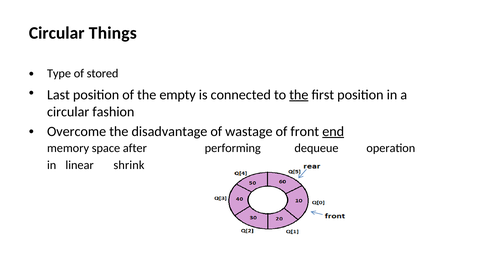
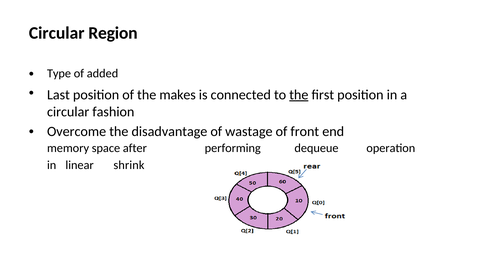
Things: Things -> Region (113, 33)
stored: stored -> added (102, 74)
empty: empty -> makes (178, 95)
end underline: present -> none (333, 132)
